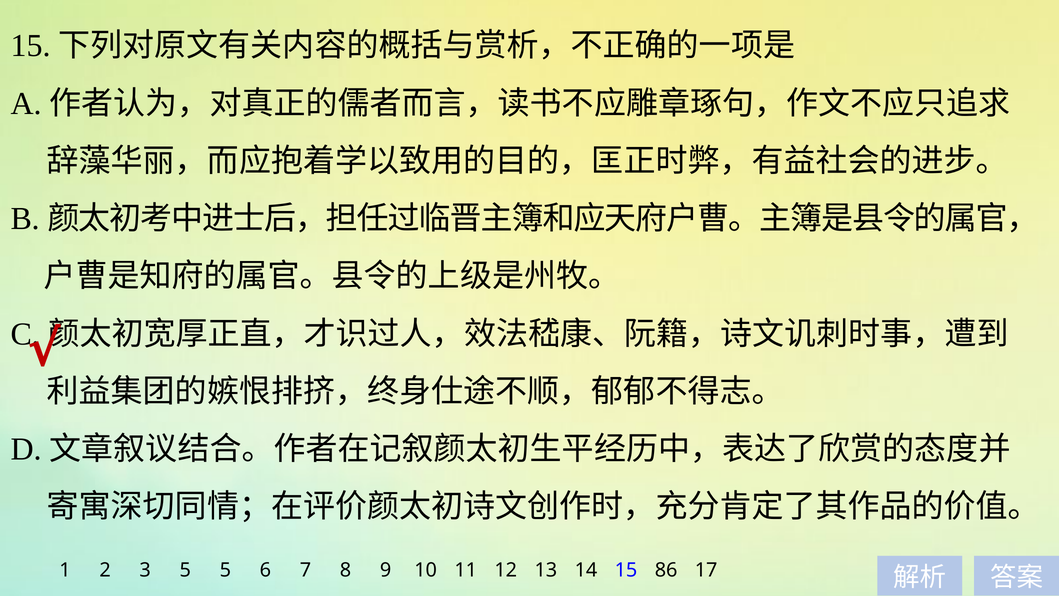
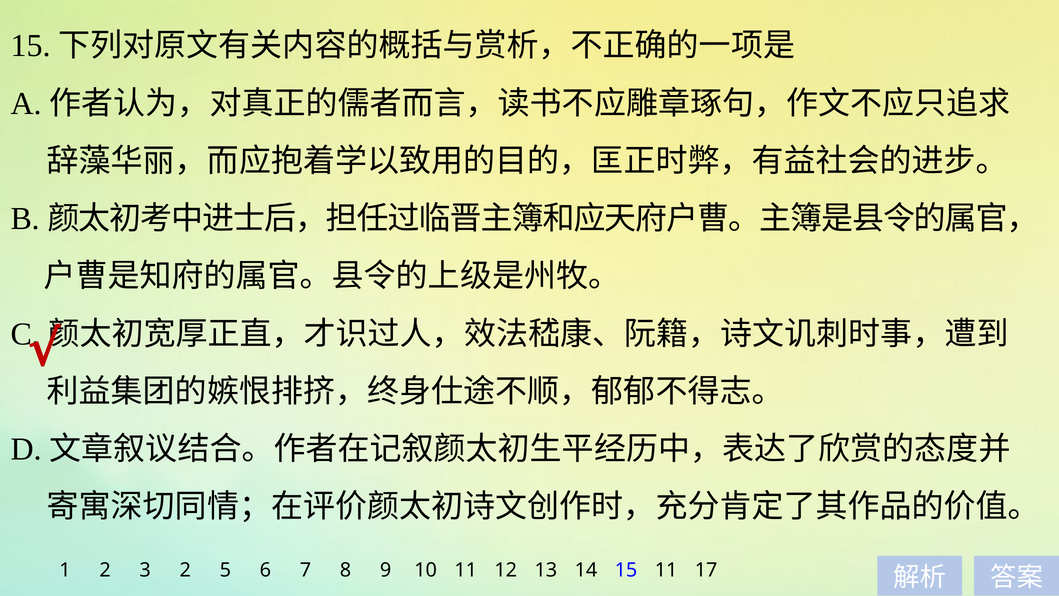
3 5: 5 -> 2 (185, 570)
15 86: 86 -> 11 (666, 570)
